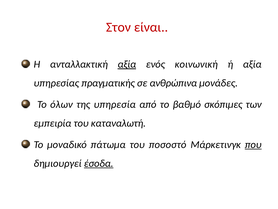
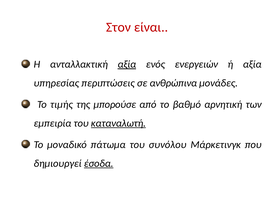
κοινωνική: κοινωνική -> ενεργειών (196, 64)
πραγματικής: πραγματικής -> περιπτώσεις (108, 83)
όλων: όλων -> τιμής (61, 104)
υπηρεσία: υπηρεσία -> μπορούσε (115, 104)
σκόπιμες: σκόπιμες -> αρνητική (223, 104)
καταναλωτή underline: none -> present (118, 123)
ποσοστό: ποσοστό -> συνόλου (168, 144)
που underline: present -> none (253, 144)
